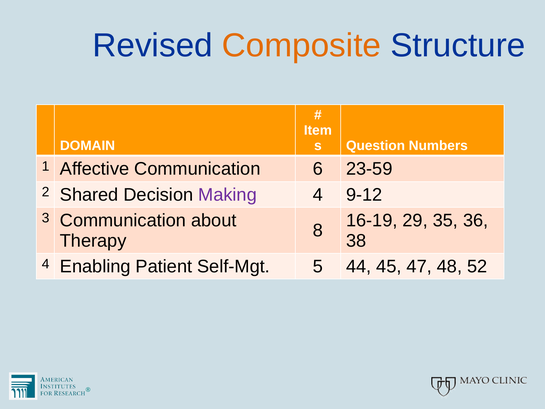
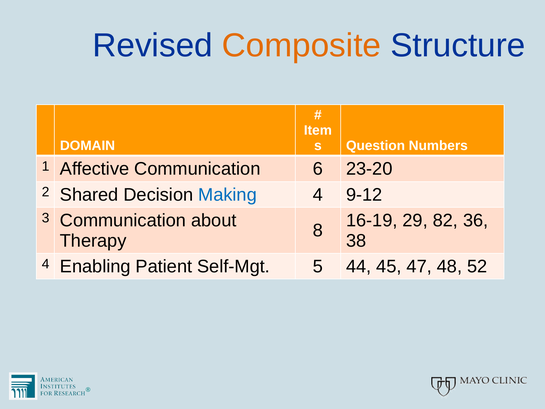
23-59: 23-59 -> 23-20 (369, 169)
Making colour: purple -> blue (228, 195)
35: 35 -> 82 (445, 220)
